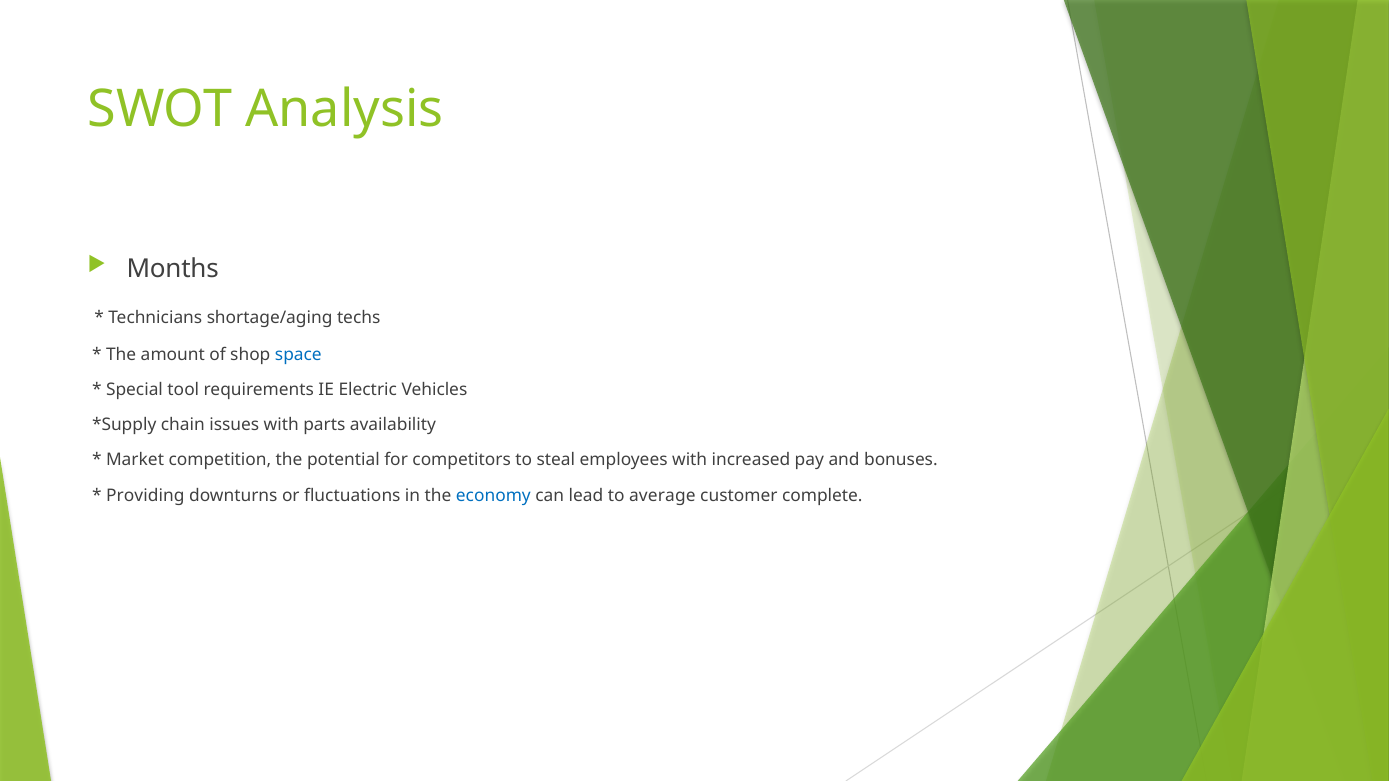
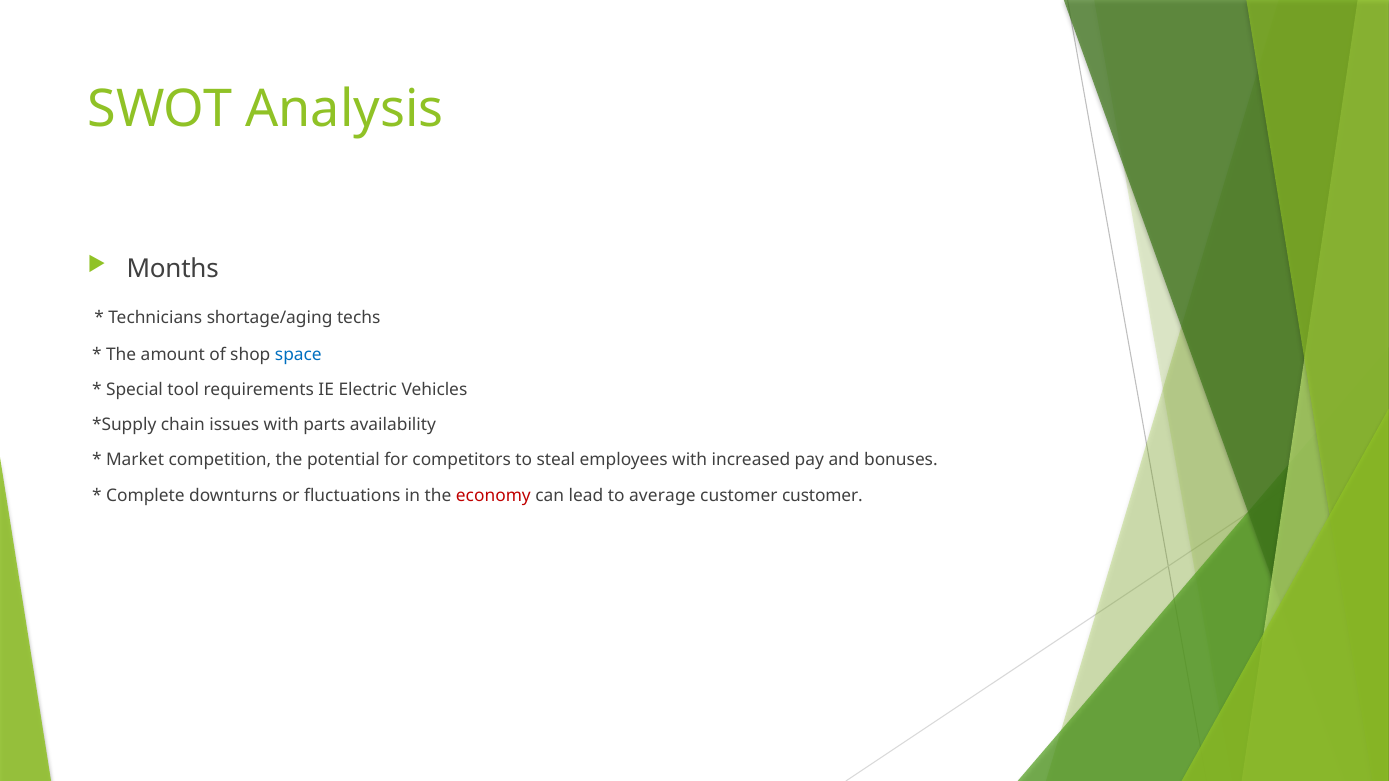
Providing: Providing -> Complete (145, 496)
economy colour: blue -> red (493, 496)
customer complete: complete -> customer (822, 496)
